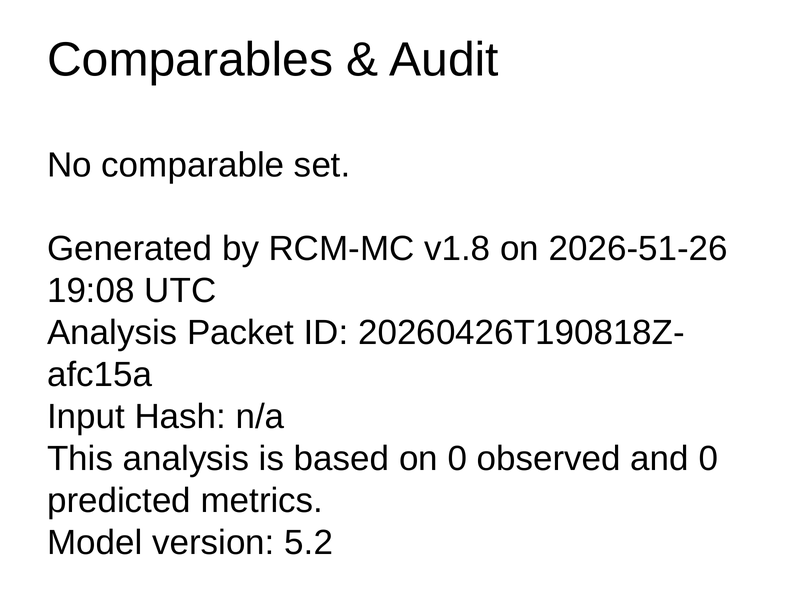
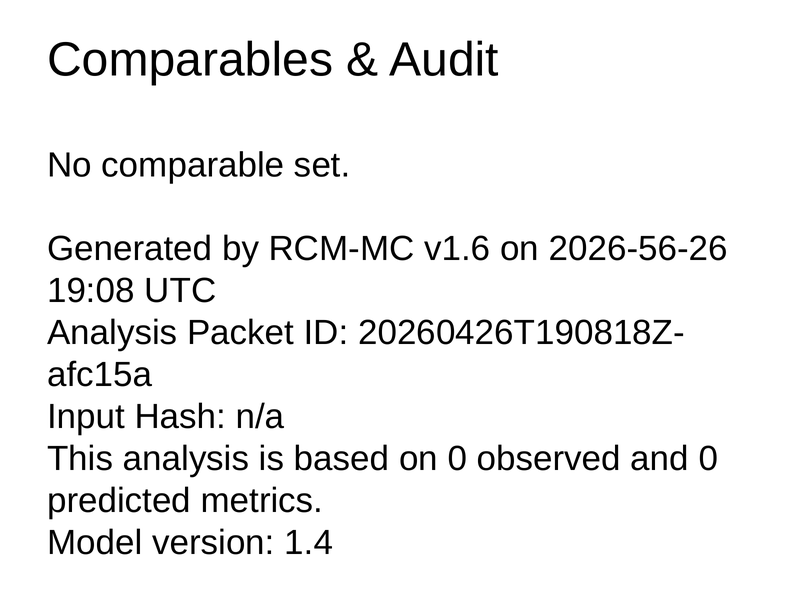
v1.8: v1.8 -> v1.6 (457, 249)
2026-51-26: 2026-51-26 -> 2026-56-26 (638, 249)
5.2: 5.2 -> 1.4 (309, 543)
